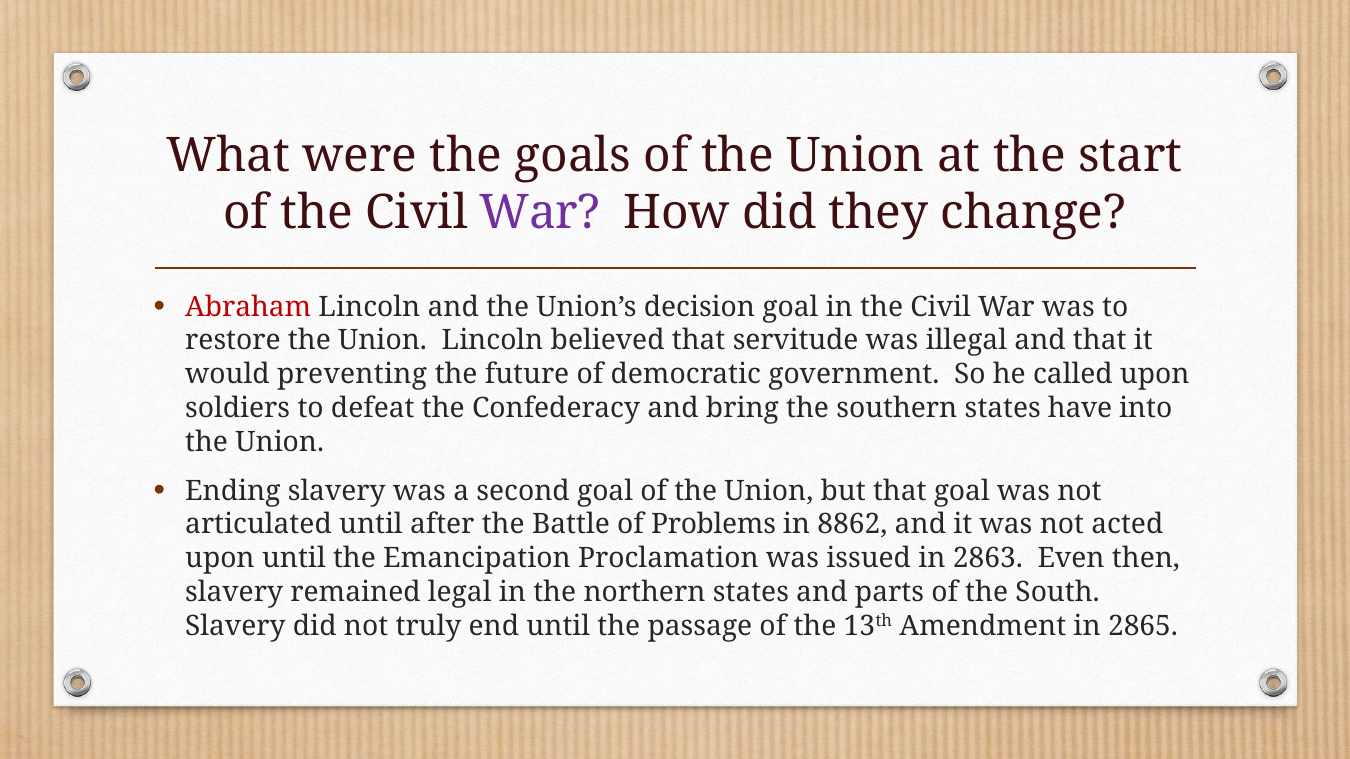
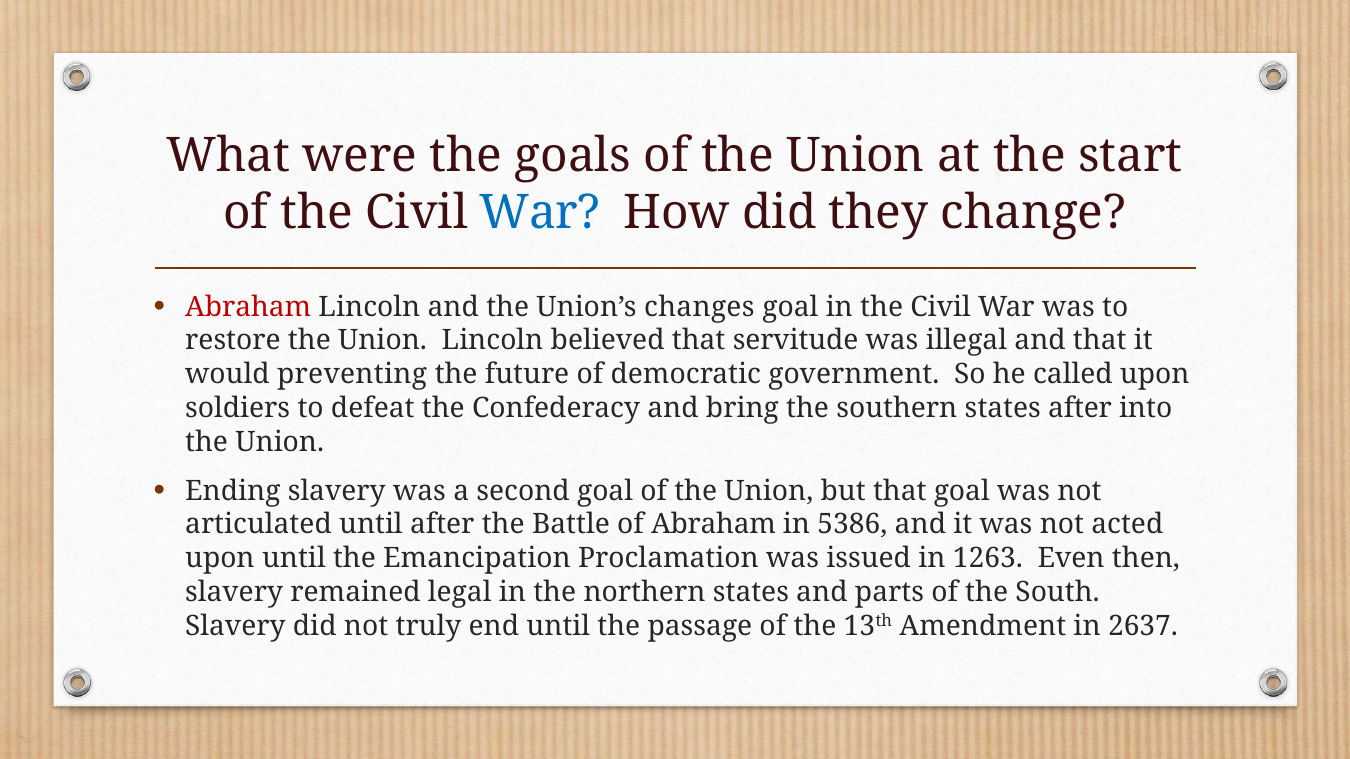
War colour: purple -> blue (540, 213)
decision: decision -> changes (699, 307)
states have: have -> after (1080, 408)
of Problems: Problems -> Abraham (714, 525)
8862: 8862 -> 5386 (852, 525)
2863: 2863 -> 1263 (988, 559)
2865: 2865 -> 2637 (1143, 626)
